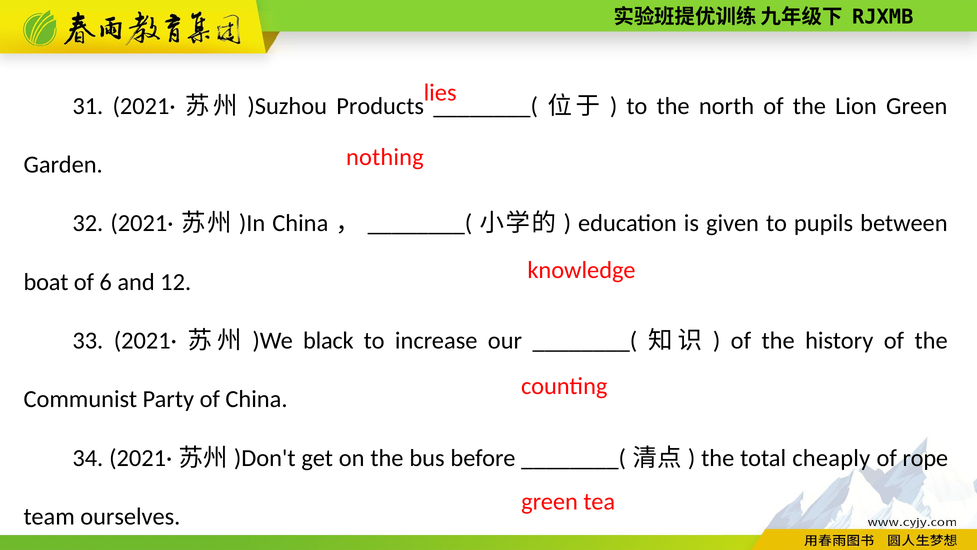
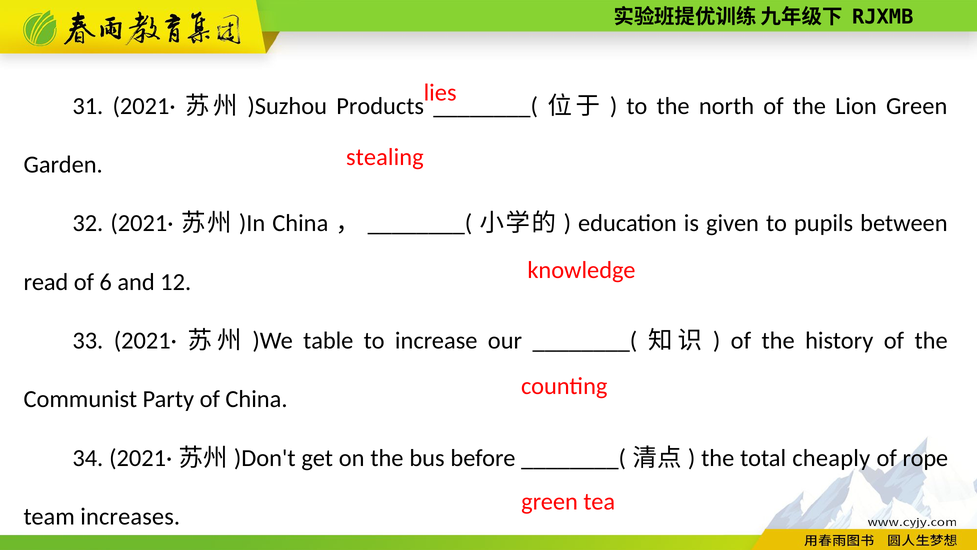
nothing: nothing -> stealing (385, 157)
boat: boat -> read (46, 282)
black: black -> table (328, 340)
ourselves: ourselves -> increases (130, 516)
